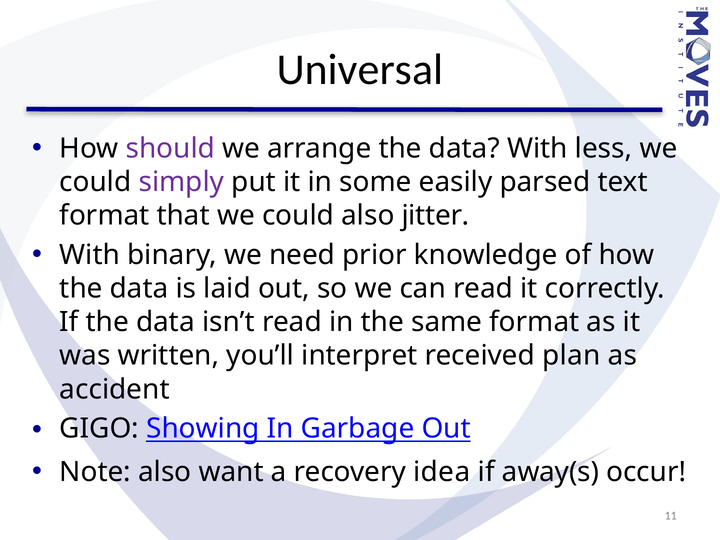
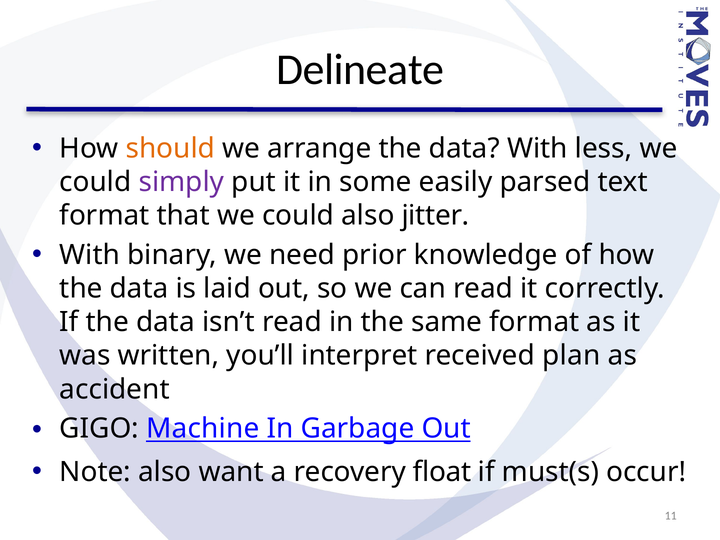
Universal: Universal -> Delineate (360, 70)
should colour: purple -> orange (170, 148)
Showing: Showing -> Machine (203, 429)
idea: idea -> float (442, 472)
away(s: away(s -> must(s (550, 472)
